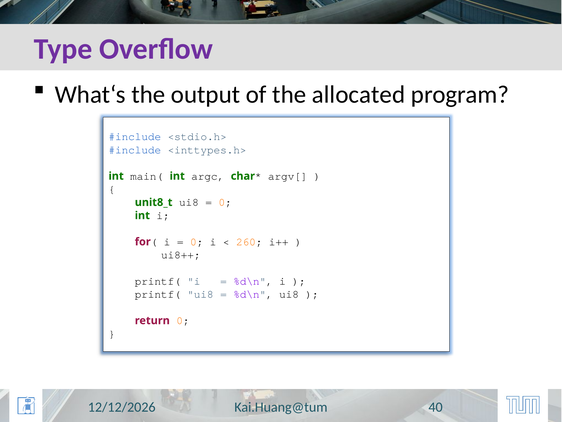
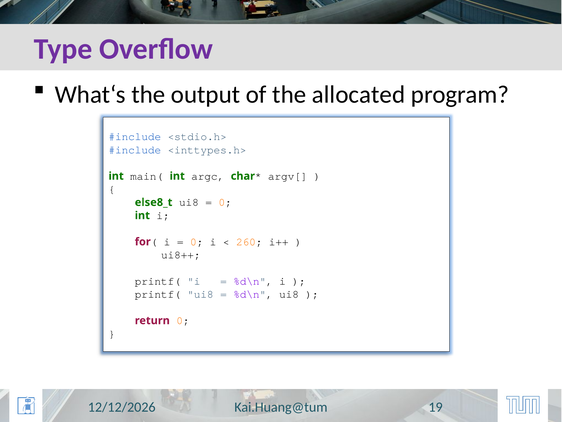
unit8_t: unit8_t -> else8_t (154, 202)
40: 40 -> 19 (436, 407)
